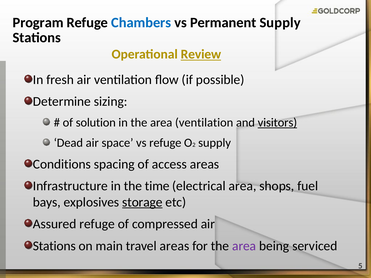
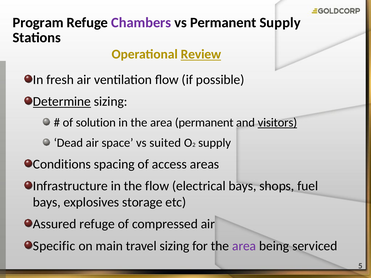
Chambers colour: blue -> purple (141, 23)
Determine underline: none -> present (62, 102)
area ventilation: ventilation -> permanent (204, 123)
vs refuge: refuge -> suited (165, 143)
the time: time -> flow (157, 186)
electrical area: area -> bays (243, 186)
storage underline: present -> none (142, 202)
Stations: Stations -> Specific (54, 246)
travel areas: areas -> sizing (175, 246)
